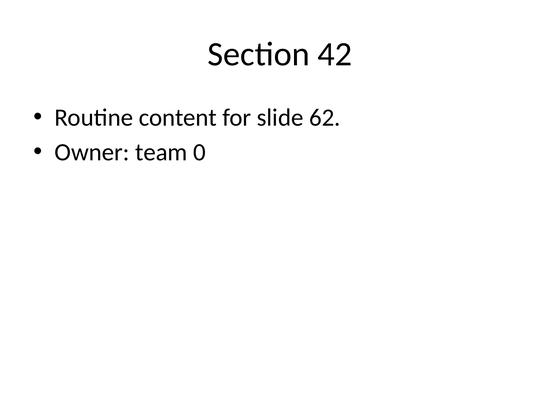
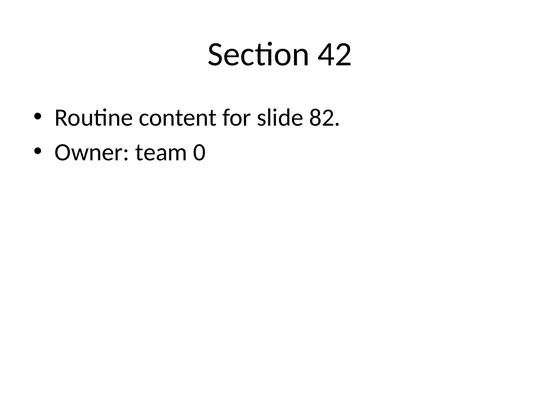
62: 62 -> 82 (325, 117)
